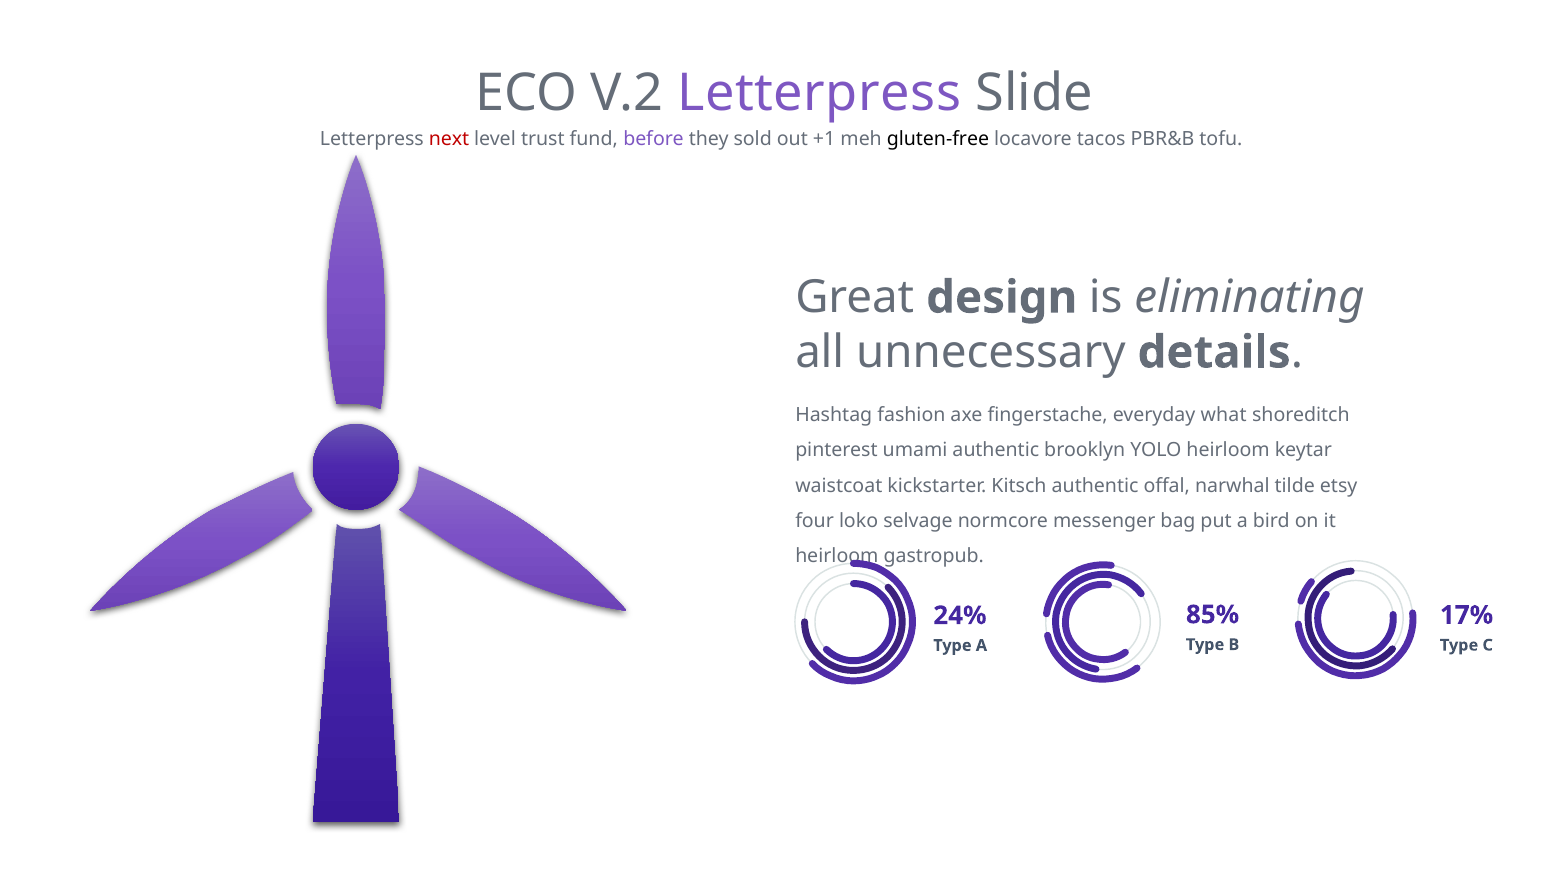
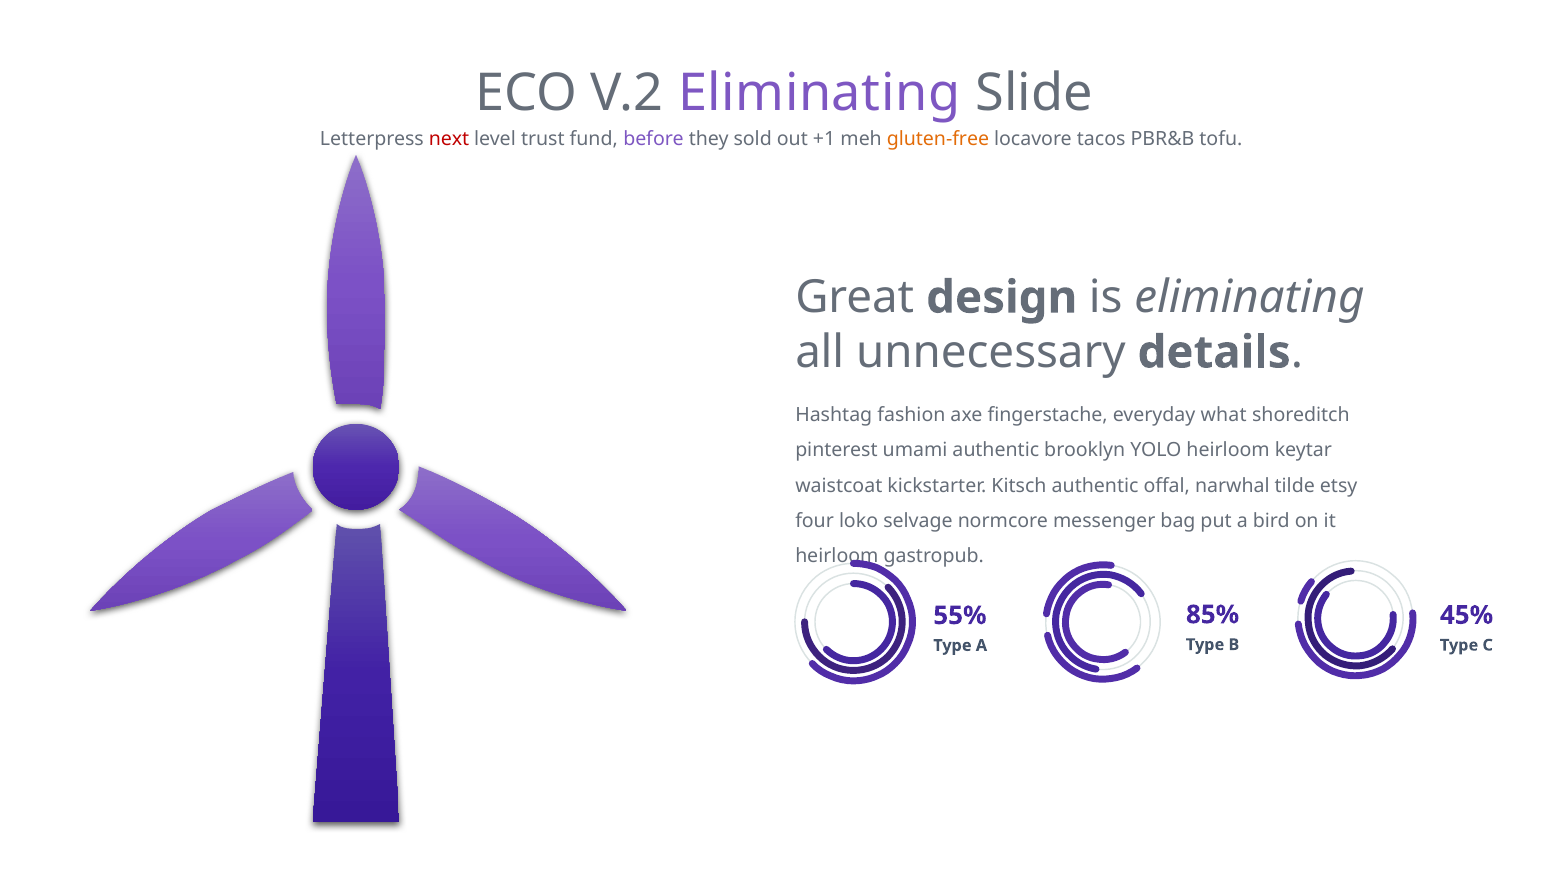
V.2 Letterpress: Letterpress -> Eliminating (819, 93)
gluten-free colour: black -> orange (938, 140)
17%: 17% -> 45% (1467, 616)
24%: 24% -> 55% (960, 616)
